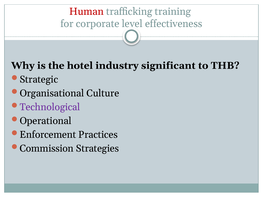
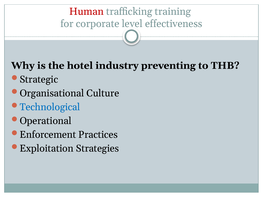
significant: significant -> preventing (168, 66)
Technological colour: purple -> blue (50, 107)
Commission: Commission -> Exploitation (47, 149)
